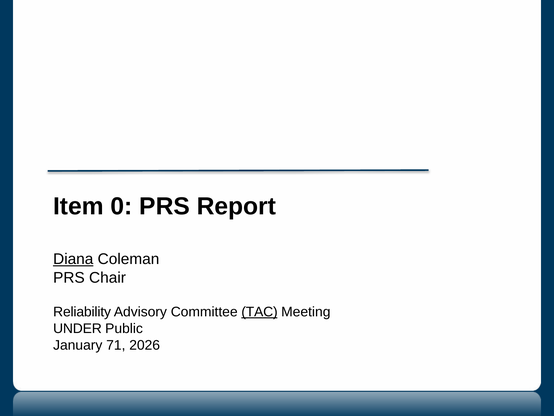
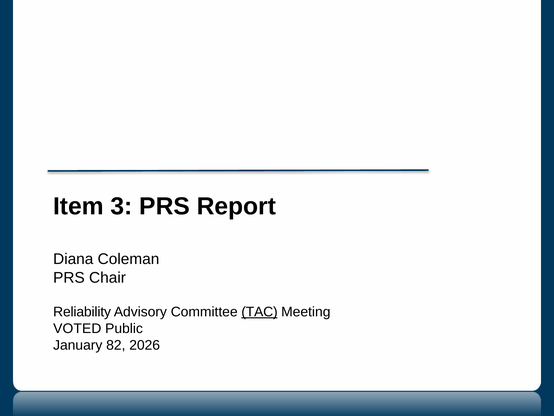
0: 0 -> 3 (122, 206)
Diana underline: present -> none (73, 259)
UNDER: UNDER -> VOTED (77, 328)
71: 71 -> 82 (116, 345)
